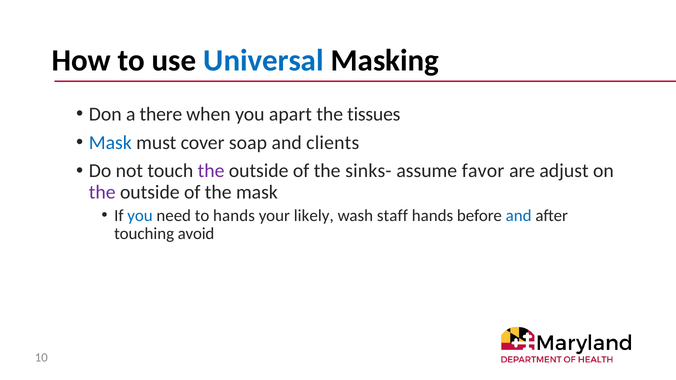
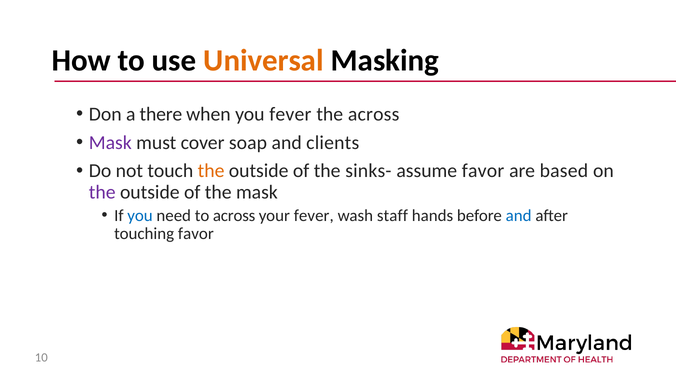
Universal colour: blue -> orange (264, 60)
you apart: apart -> fever (290, 114)
the tissues: tissues -> across (374, 114)
Mask colour: blue -> purple (110, 143)
the colour: purple -> orange (211, 171)
adjust: adjust -> based (564, 171)
to hands: hands -> across (234, 216)
your likely: likely -> fever (314, 216)
touching avoid: avoid -> favor (196, 234)
